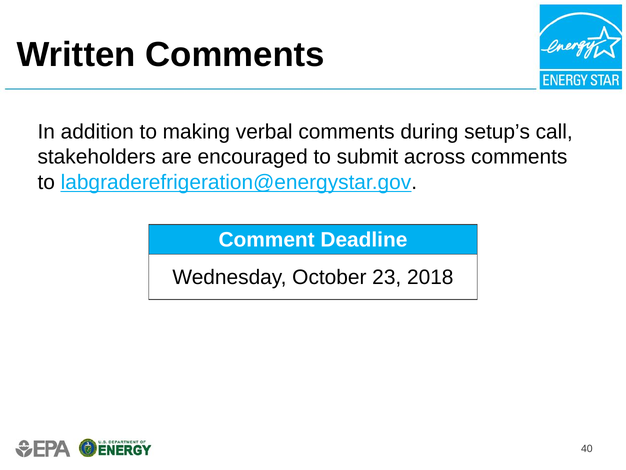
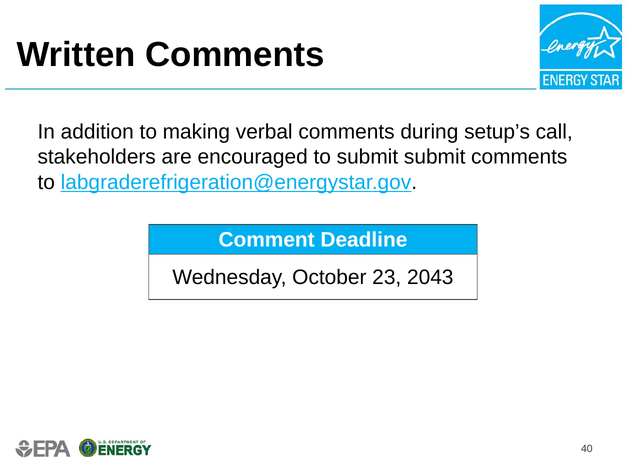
submit across: across -> submit (435, 157)
2018: 2018 -> 2043 (430, 277)
